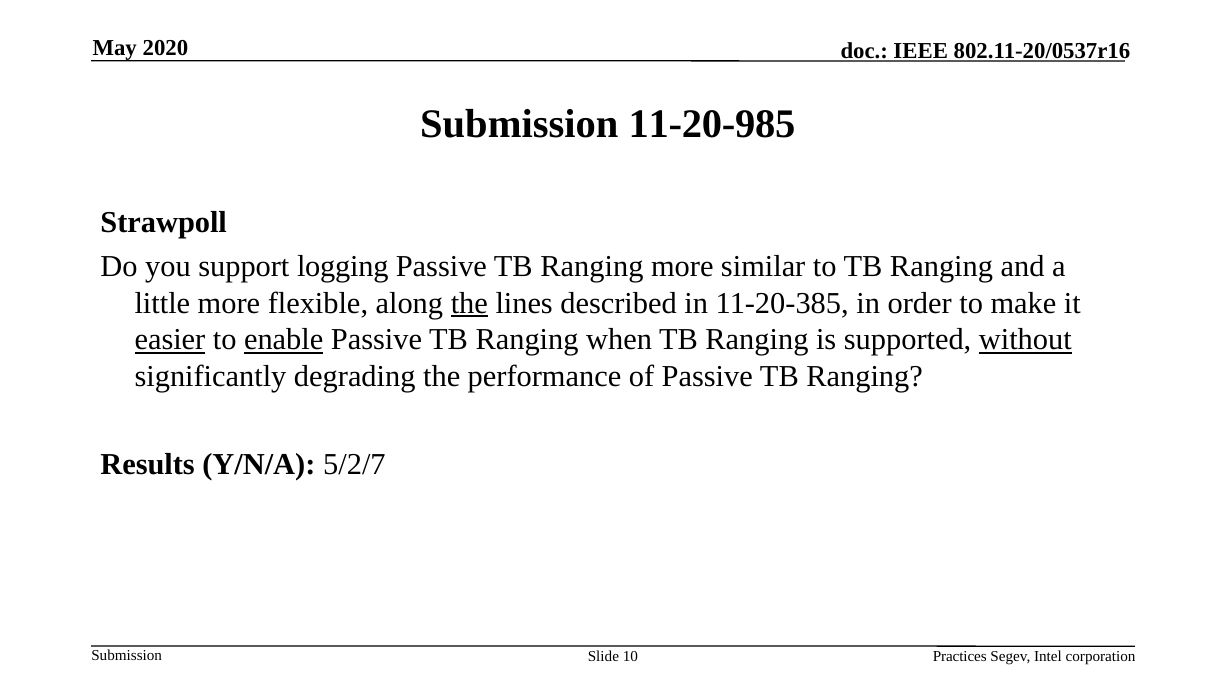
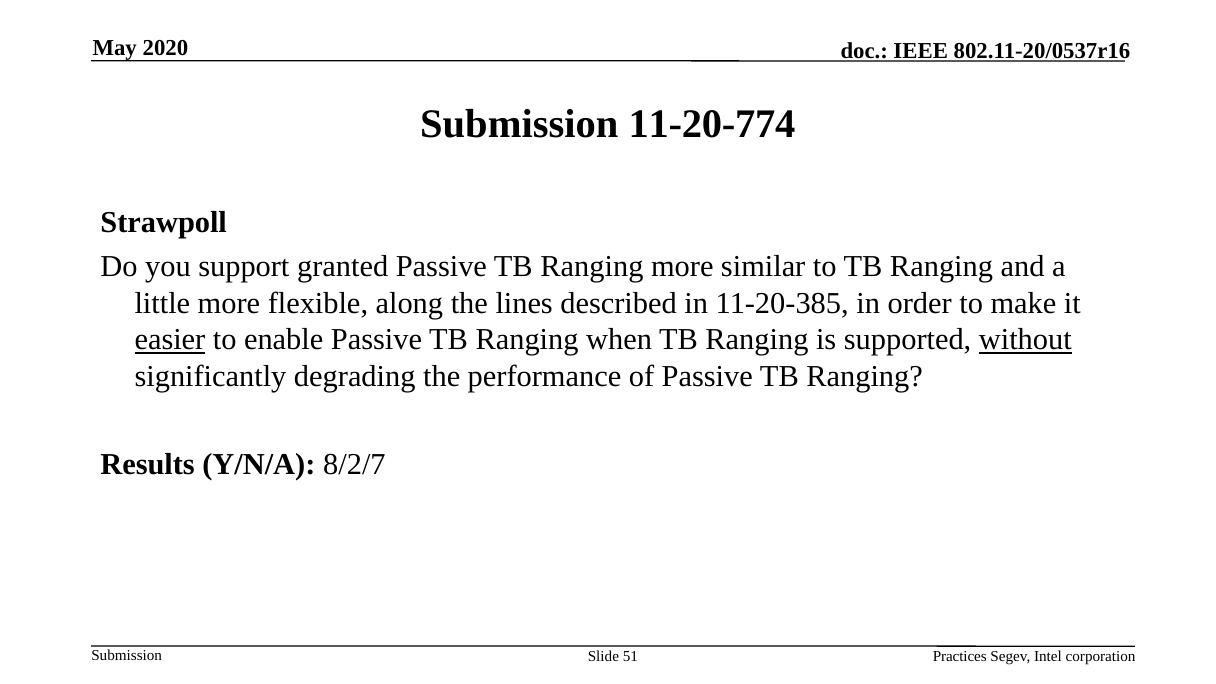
11-20-985: 11-20-985 -> 11-20-774 (712, 124)
logging: logging -> granted (343, 267)
the underline: present -> none (469, 303)
enable underline: present -> none (284, 340)
5/2/7: 5/2/7 -> 8/2/7 (354, 464)
10: 10 -> 51 (630, 656)
